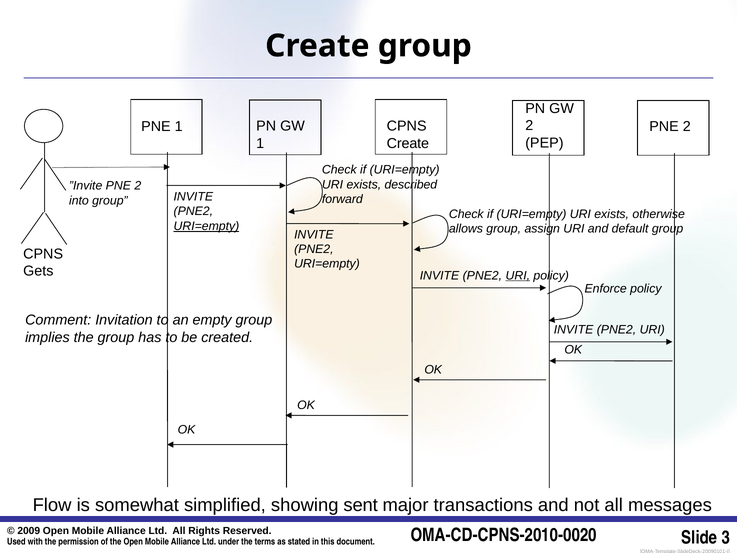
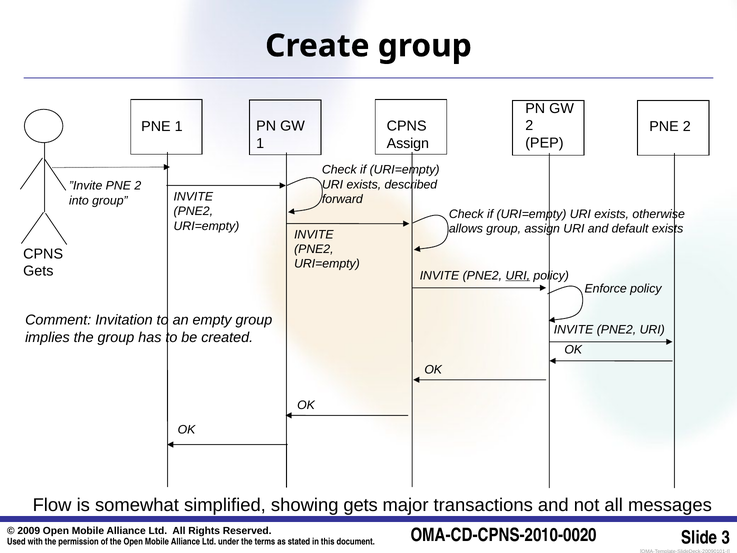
Create: Create -> Assign (408, 143)
URI=empty underline: present -> none (206, 226)
default group: group -> exists (668, 229)
showing sent: sent -> gets (361, 505)
